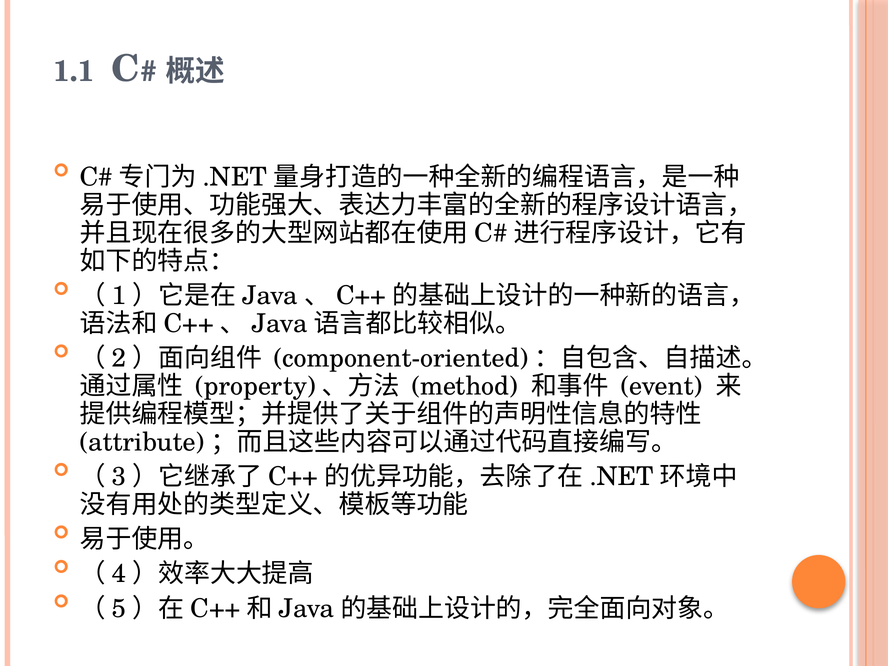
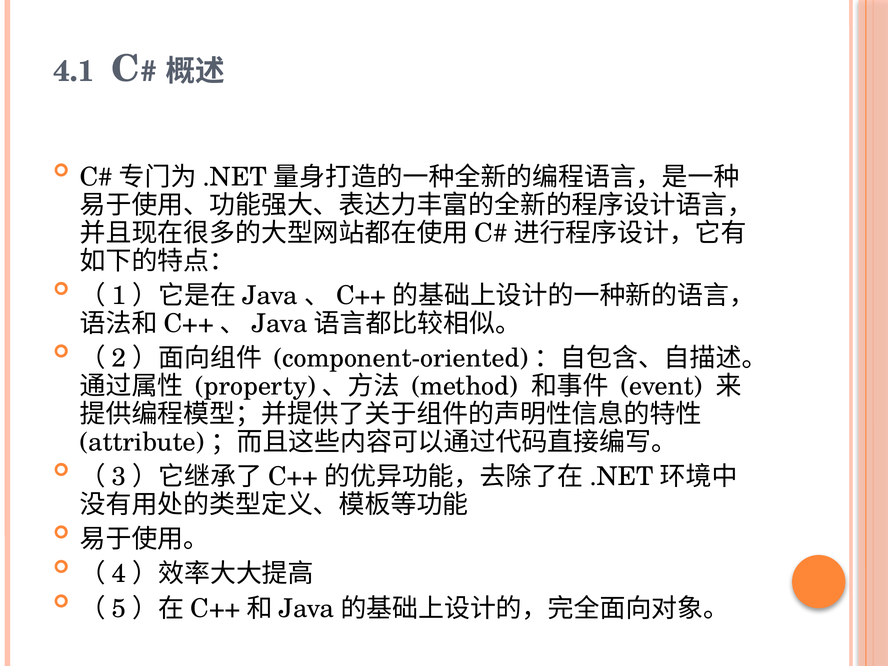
1.1: 1.1 -> 4.1 (74, 72)
